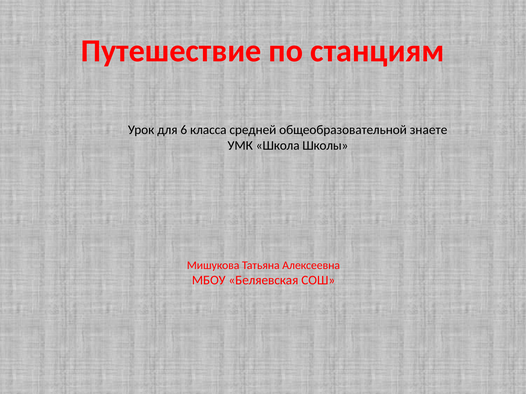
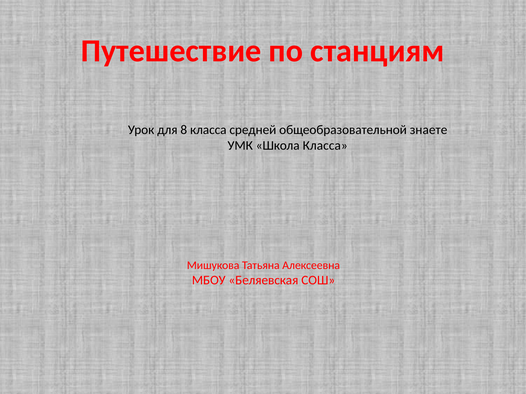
6: 6 -> 8 (184, 130)
Школа Школы: Школы -> Класса (325, 146)
